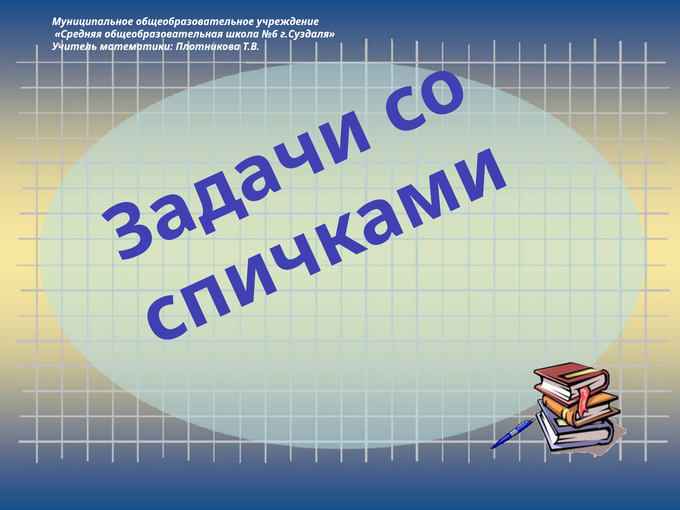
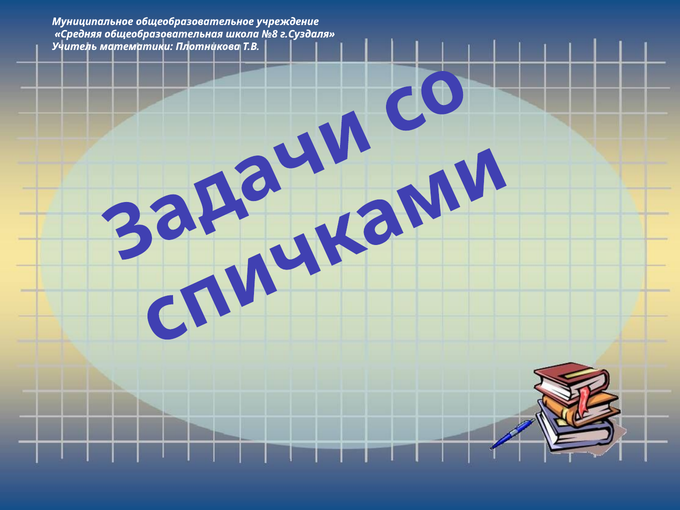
№6: №6 -> №8 (270, 34)
